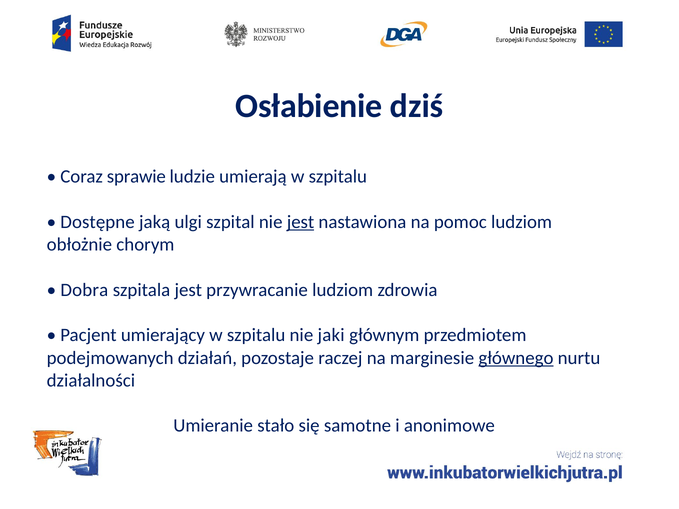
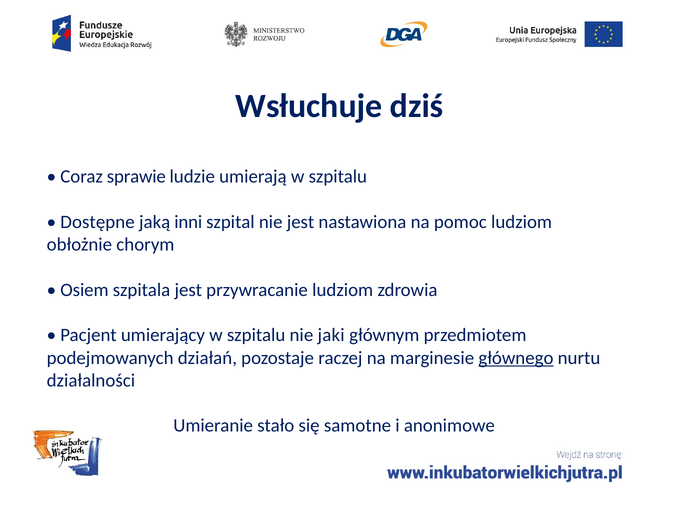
Osłabienie: Osłabienie -> Wsłuchuje (309, 106)
ulgi: ulgi -> inni (188, 222)
jest underline: present -> none (301, 222)
Dobra: Dobra -> Osiem (84, 290)
